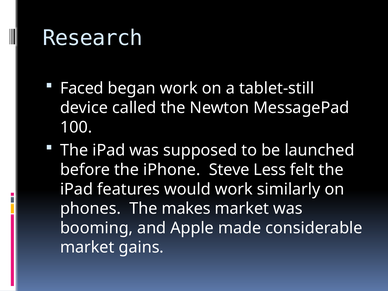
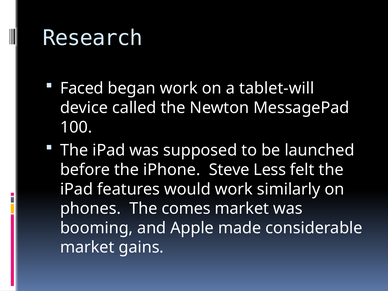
tablet-still: tablet-still -> tablet-will (277, 88)
makes: makes -> comes (186, 209)
